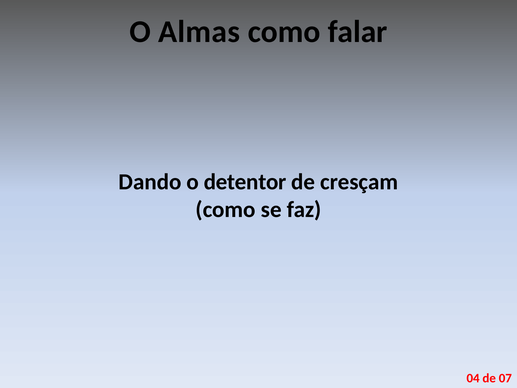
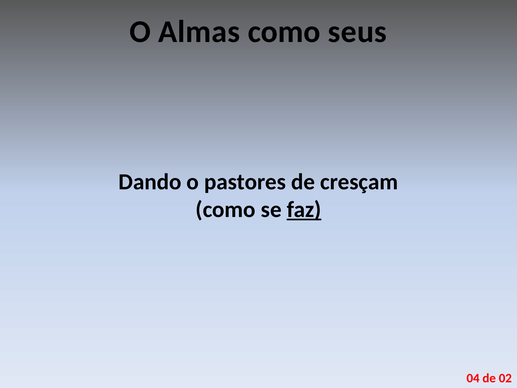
falar: falar -> seus (357, 32)
detentor: detentor -> pastores (245, 182)
faz underline: none -> present (304, 209)
07: 07 -> 02 (505, 378)
